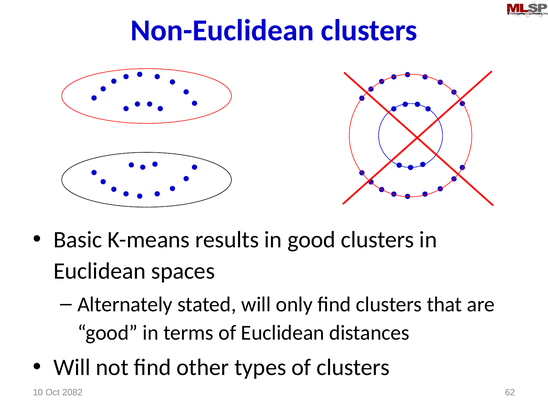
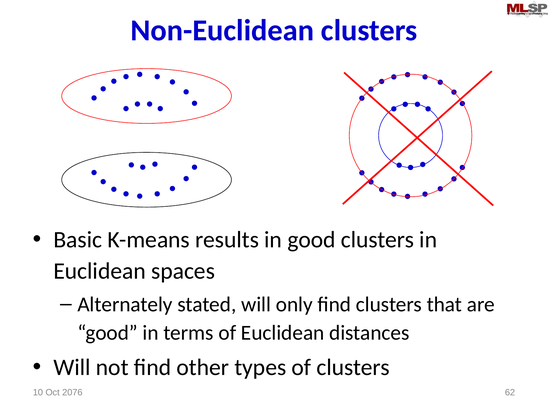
2082: 2082 -> 2076 (72, 392)
